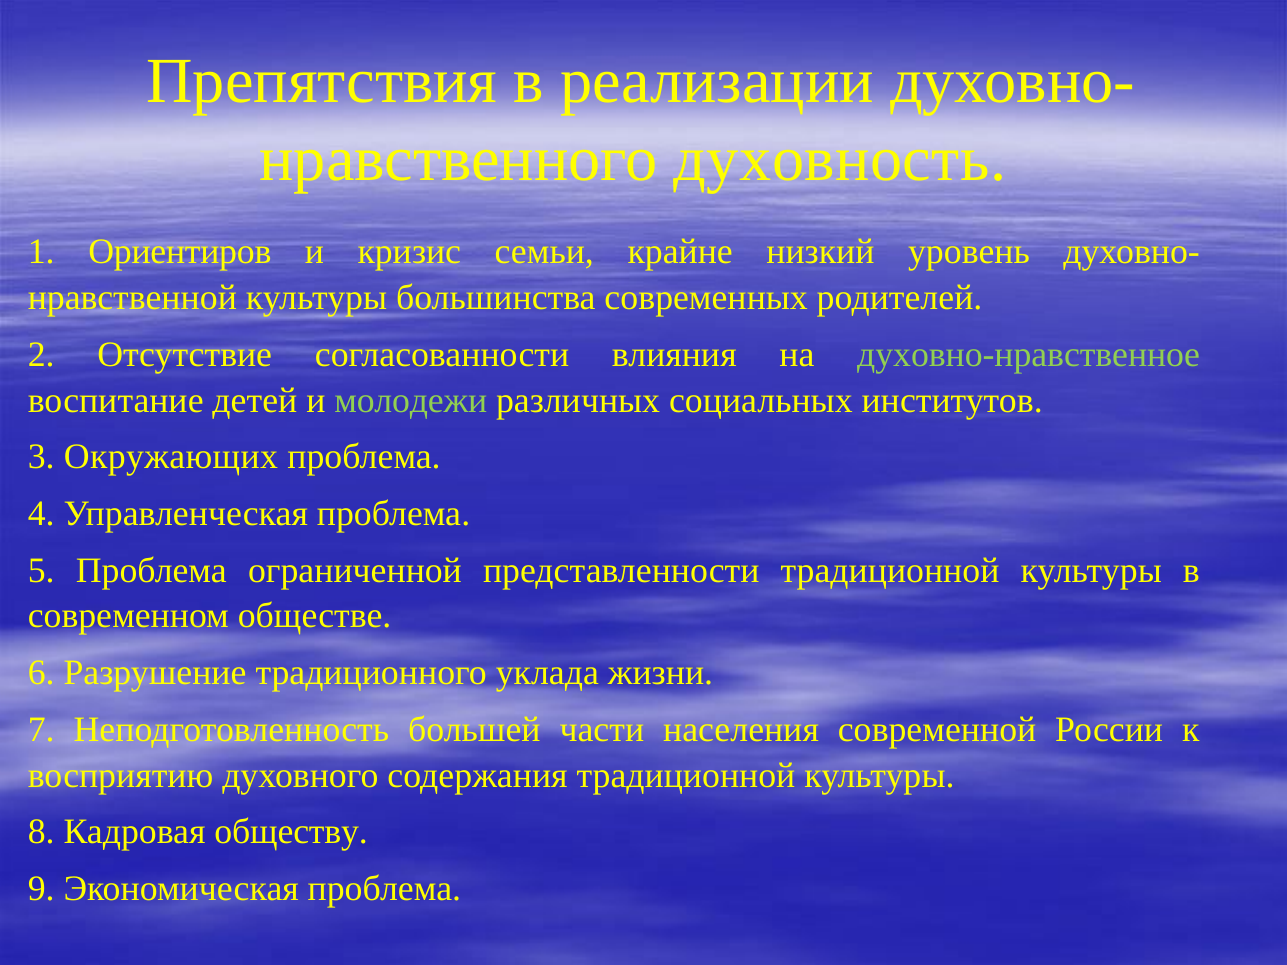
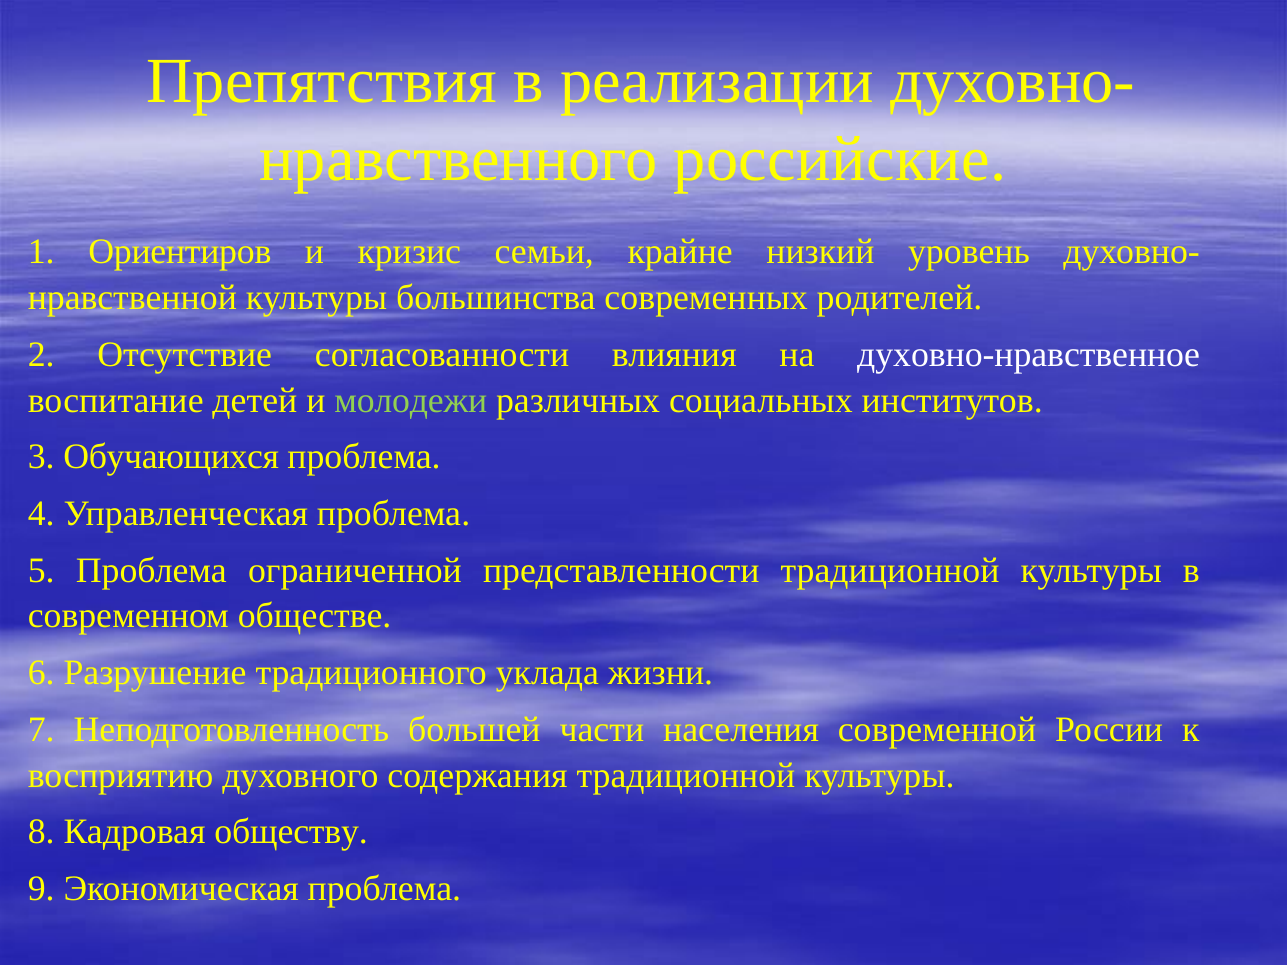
духовность: духовность -> российские (840, 159)
духовно-нравственное colour: light green -> white (1029, 355)
Окружающих: Окружающих -> Обучающихся (171, 457)
